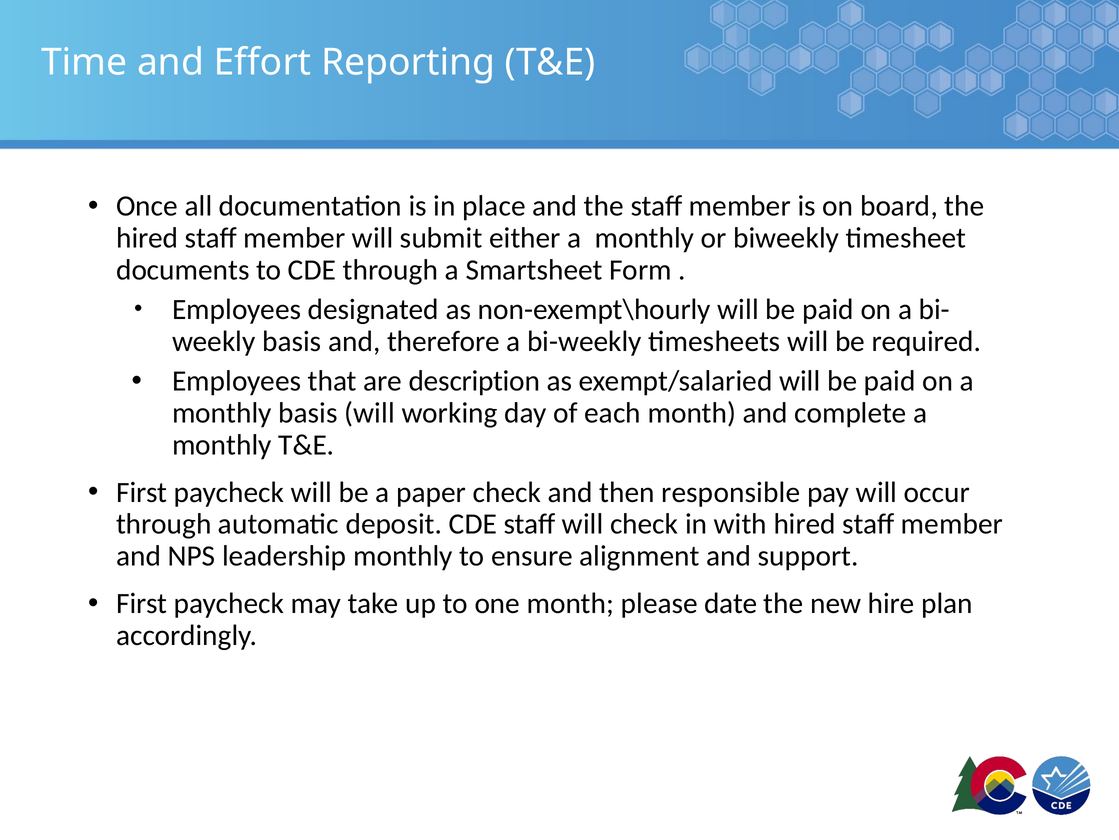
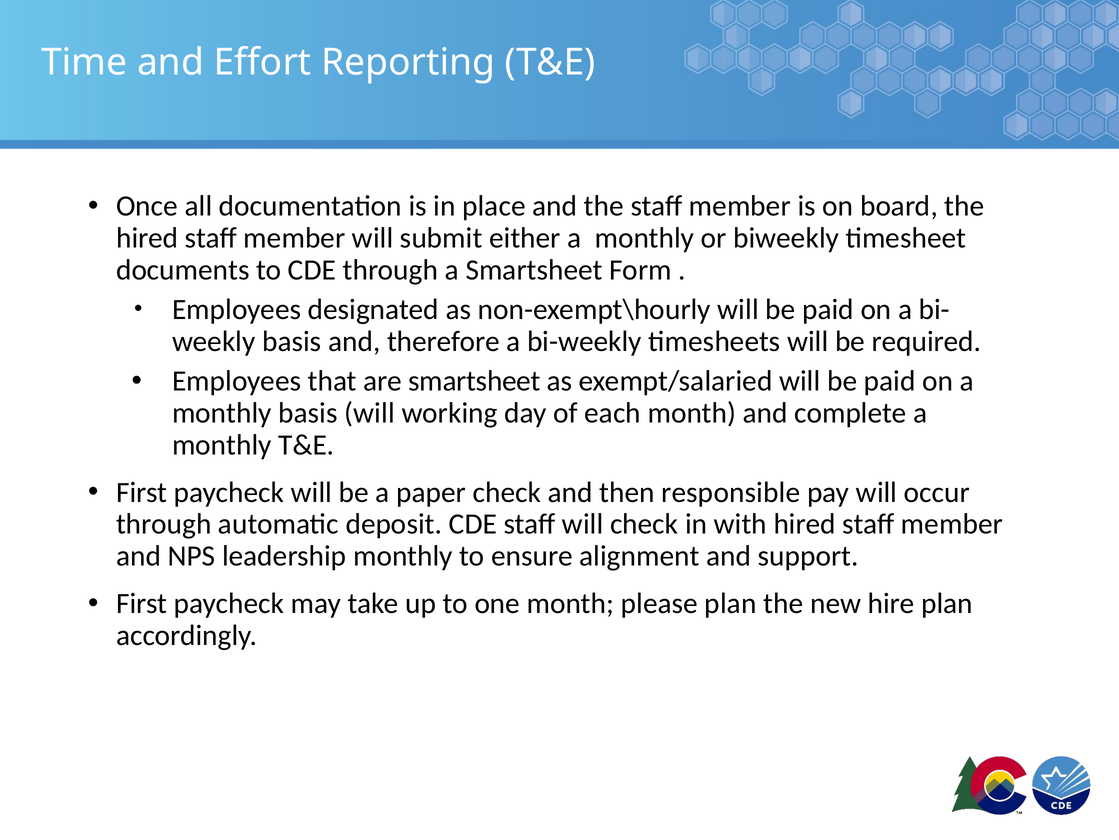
are description: description -> smartsheet (474, 381)
please date: date -> plan (731, 603)
